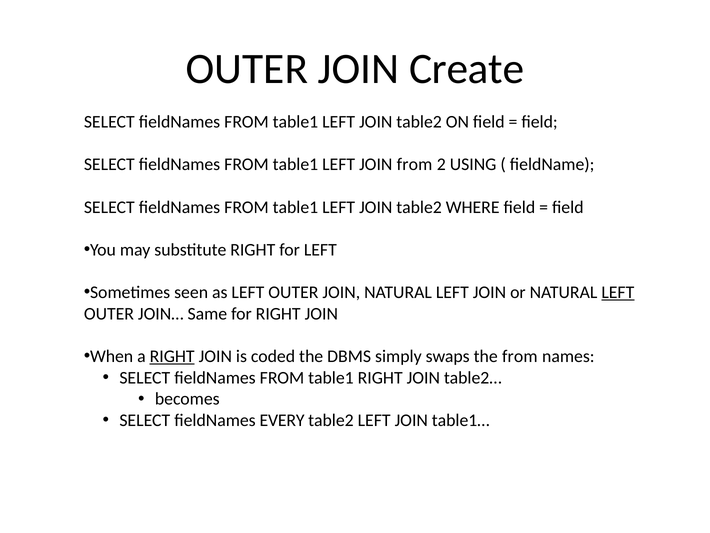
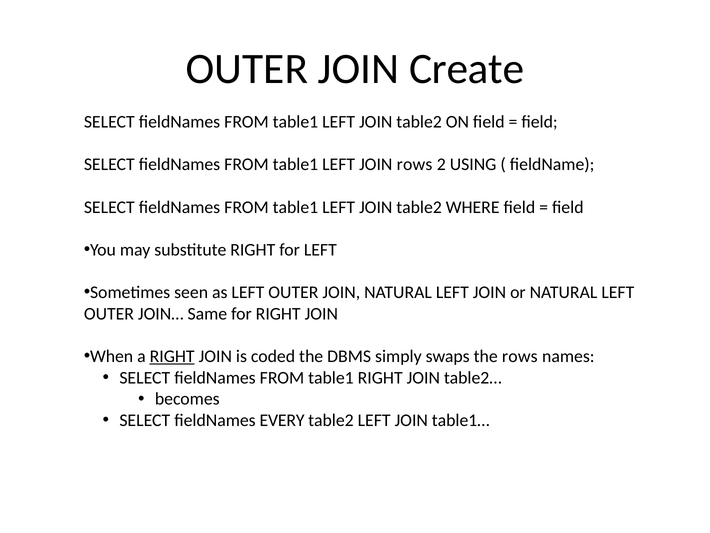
JOIN from: from -> rows (415, 164)
LEFT underline: present -> none (618, 292)
the from: from -> rows (520, 356)
